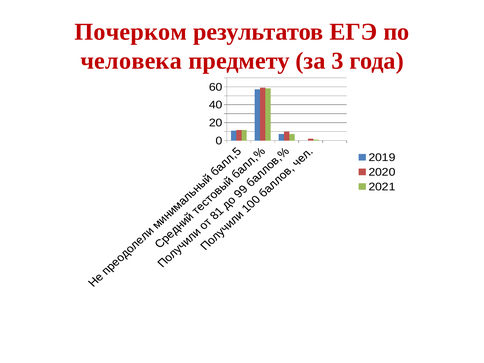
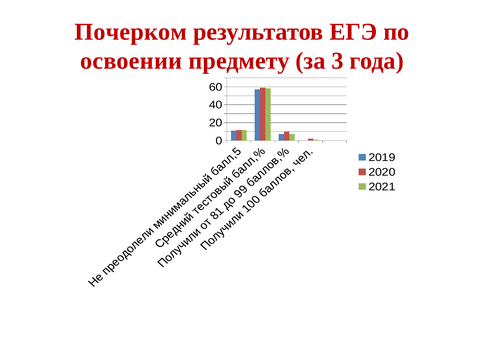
человека: человека -> освоении (131, 61)
